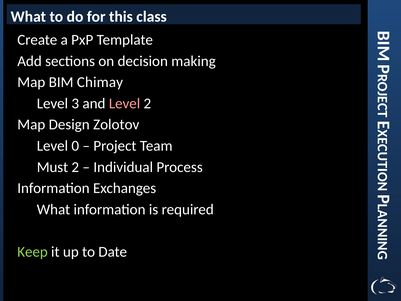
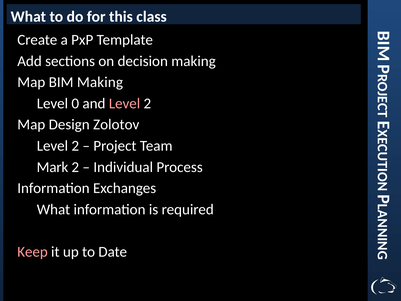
BIM Chimay: Chimay -> Making (100, 82)
3: 3 -> 0 (75, 103)
0: 0 -> 2 (75, 146)
Must: Must -> Mark (52, 167)
Keep colour: light green -> pink (33, 252)
